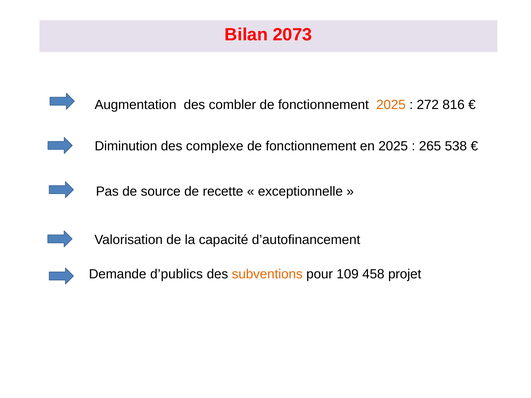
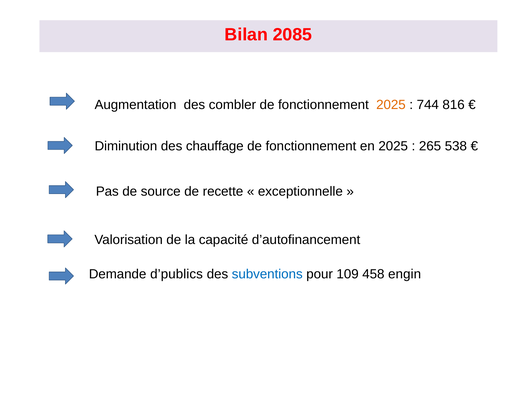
2073: 2073 -> 2085 (292, 35)
272: 272 -> 744 (428, 105)
complexe: complexe -> chauffage (215, 146)
subventions colour: orange -> blue (267, 274)
projet: projet -> engin (405, 274)
